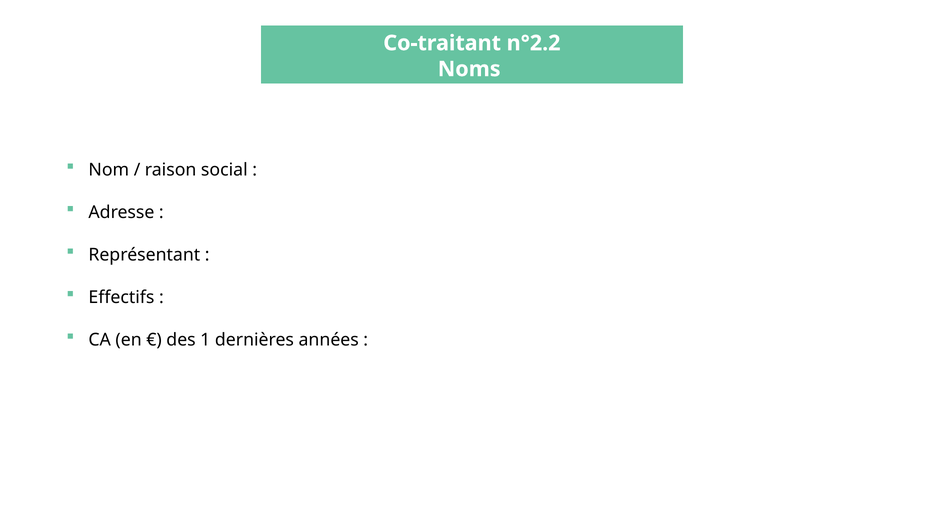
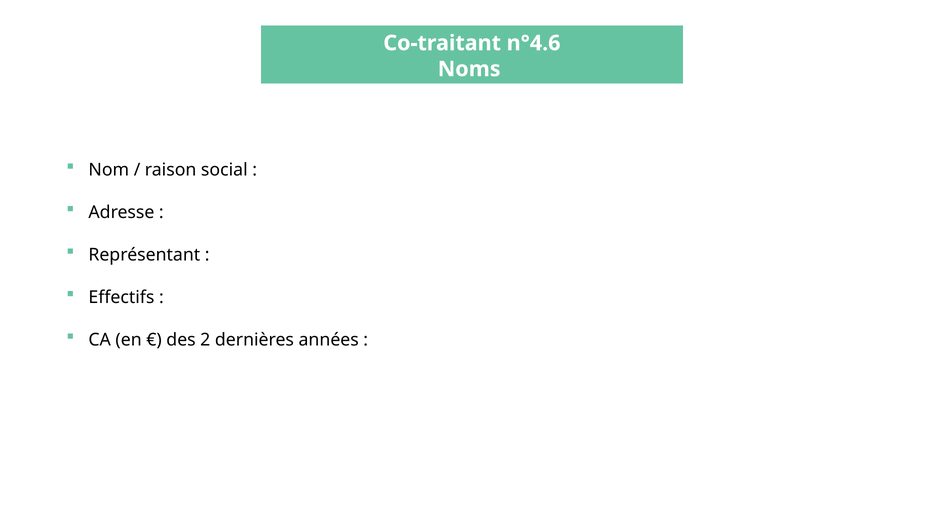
n°2.2: n°2.2 -> n°4.6 (534, 43)
1: 1 -> 2 (205, 340)
